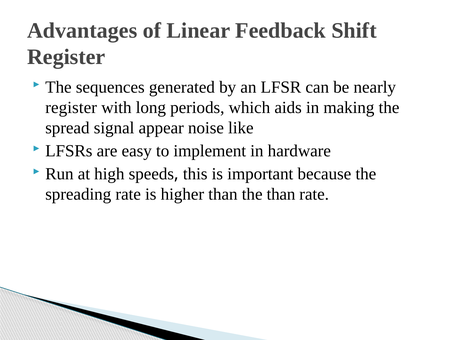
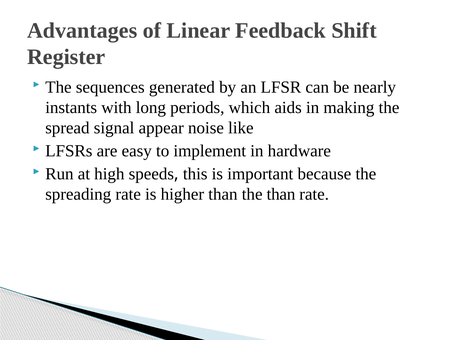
register: register -> instants (71, 107)
